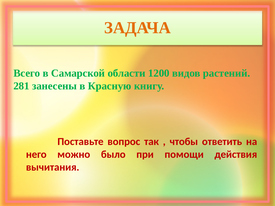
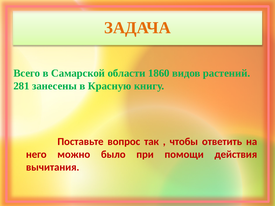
1200: 1200 -> 1860 (159, 73)
